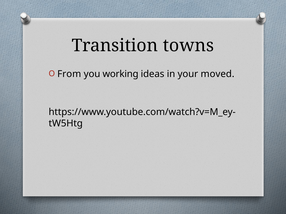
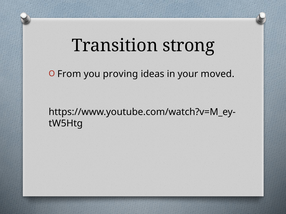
towns: towns -> strong (189, 46)
working: working -> proving (120, 74)
